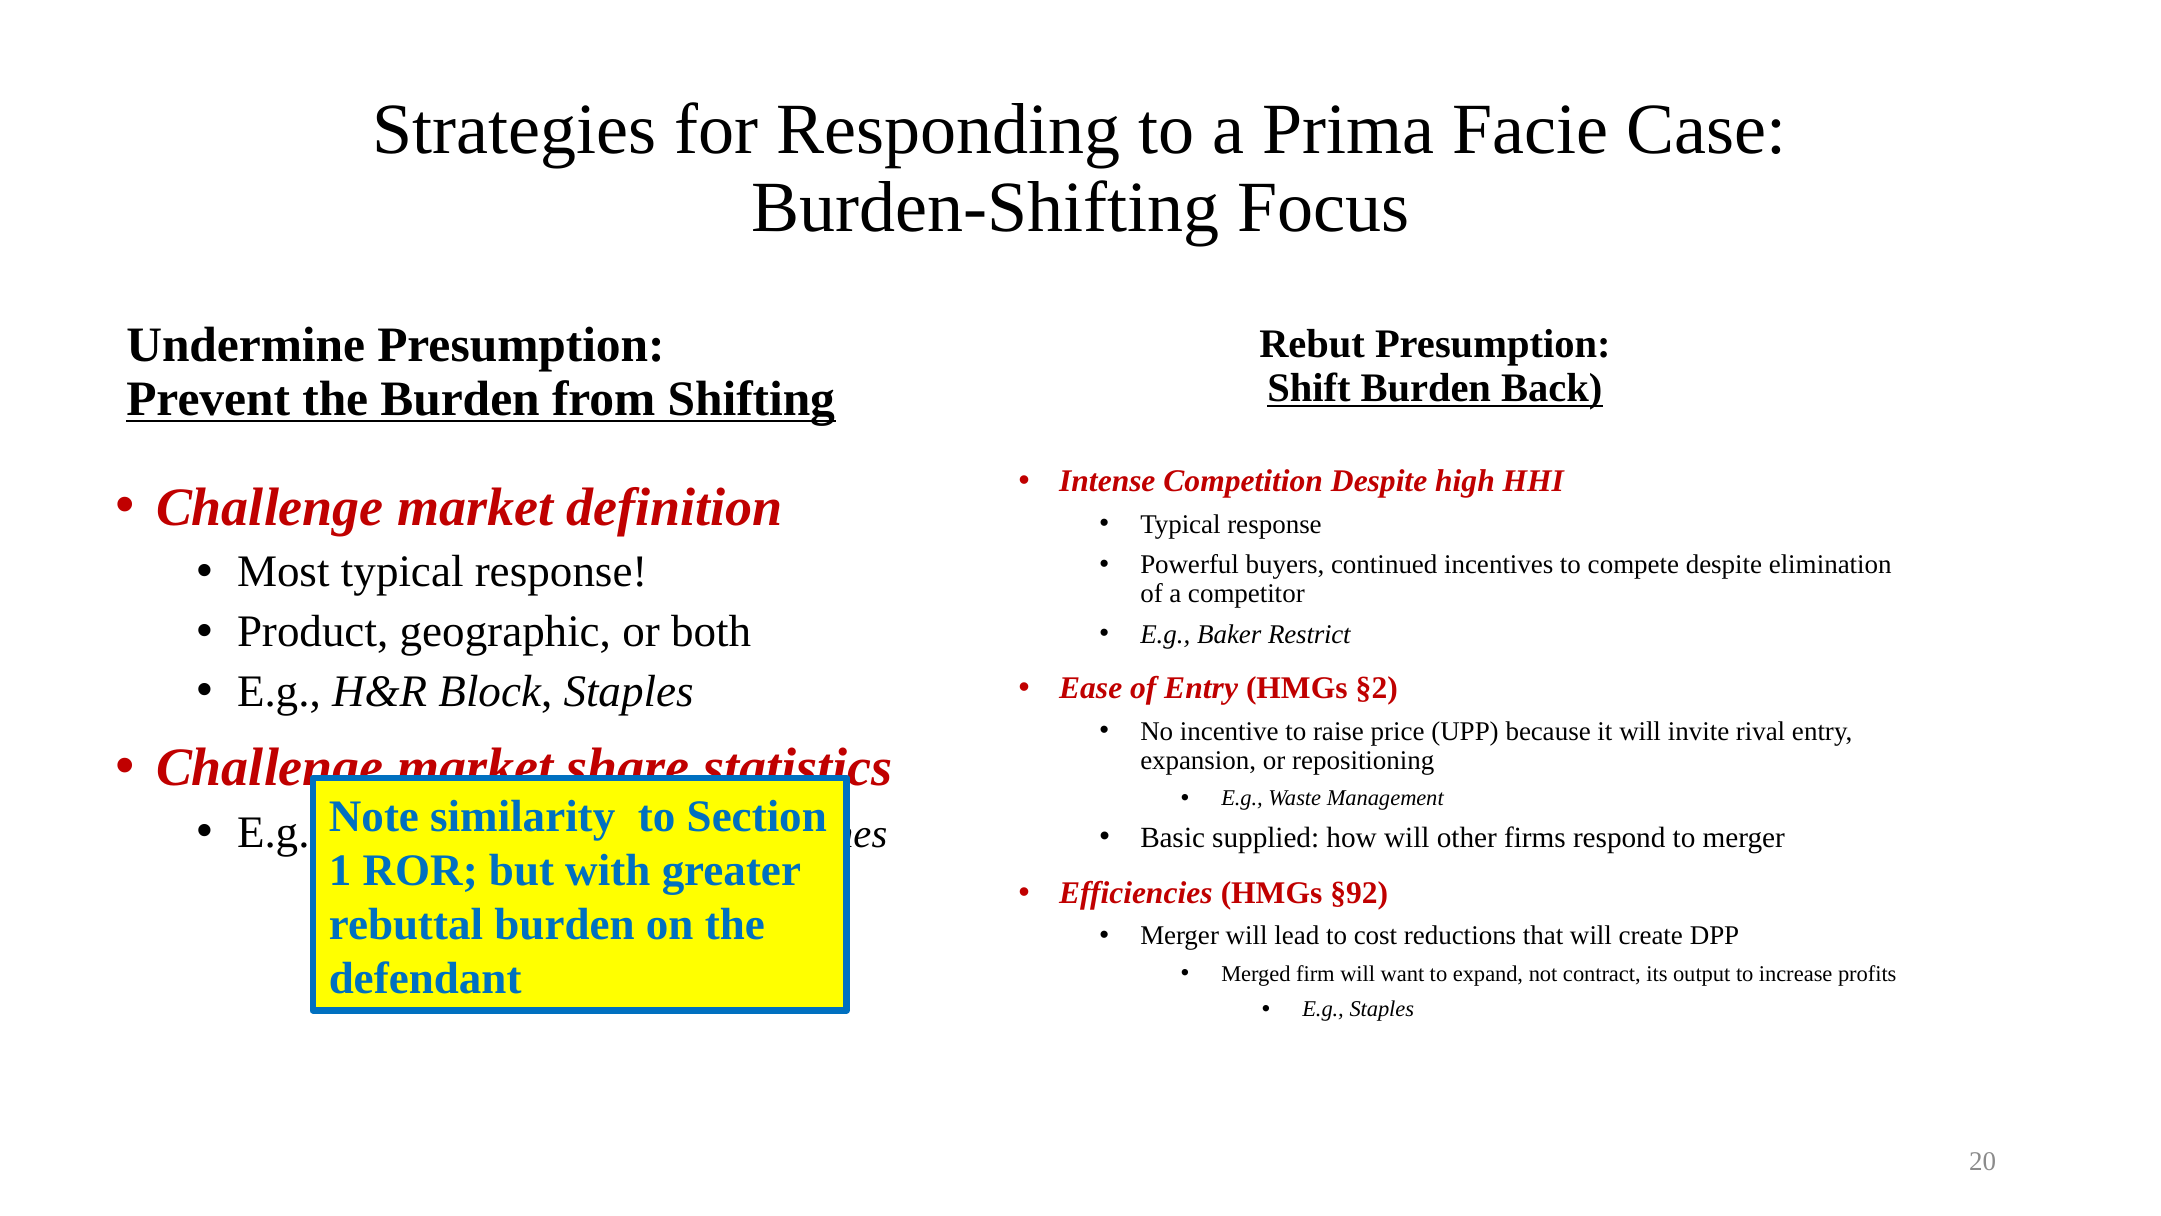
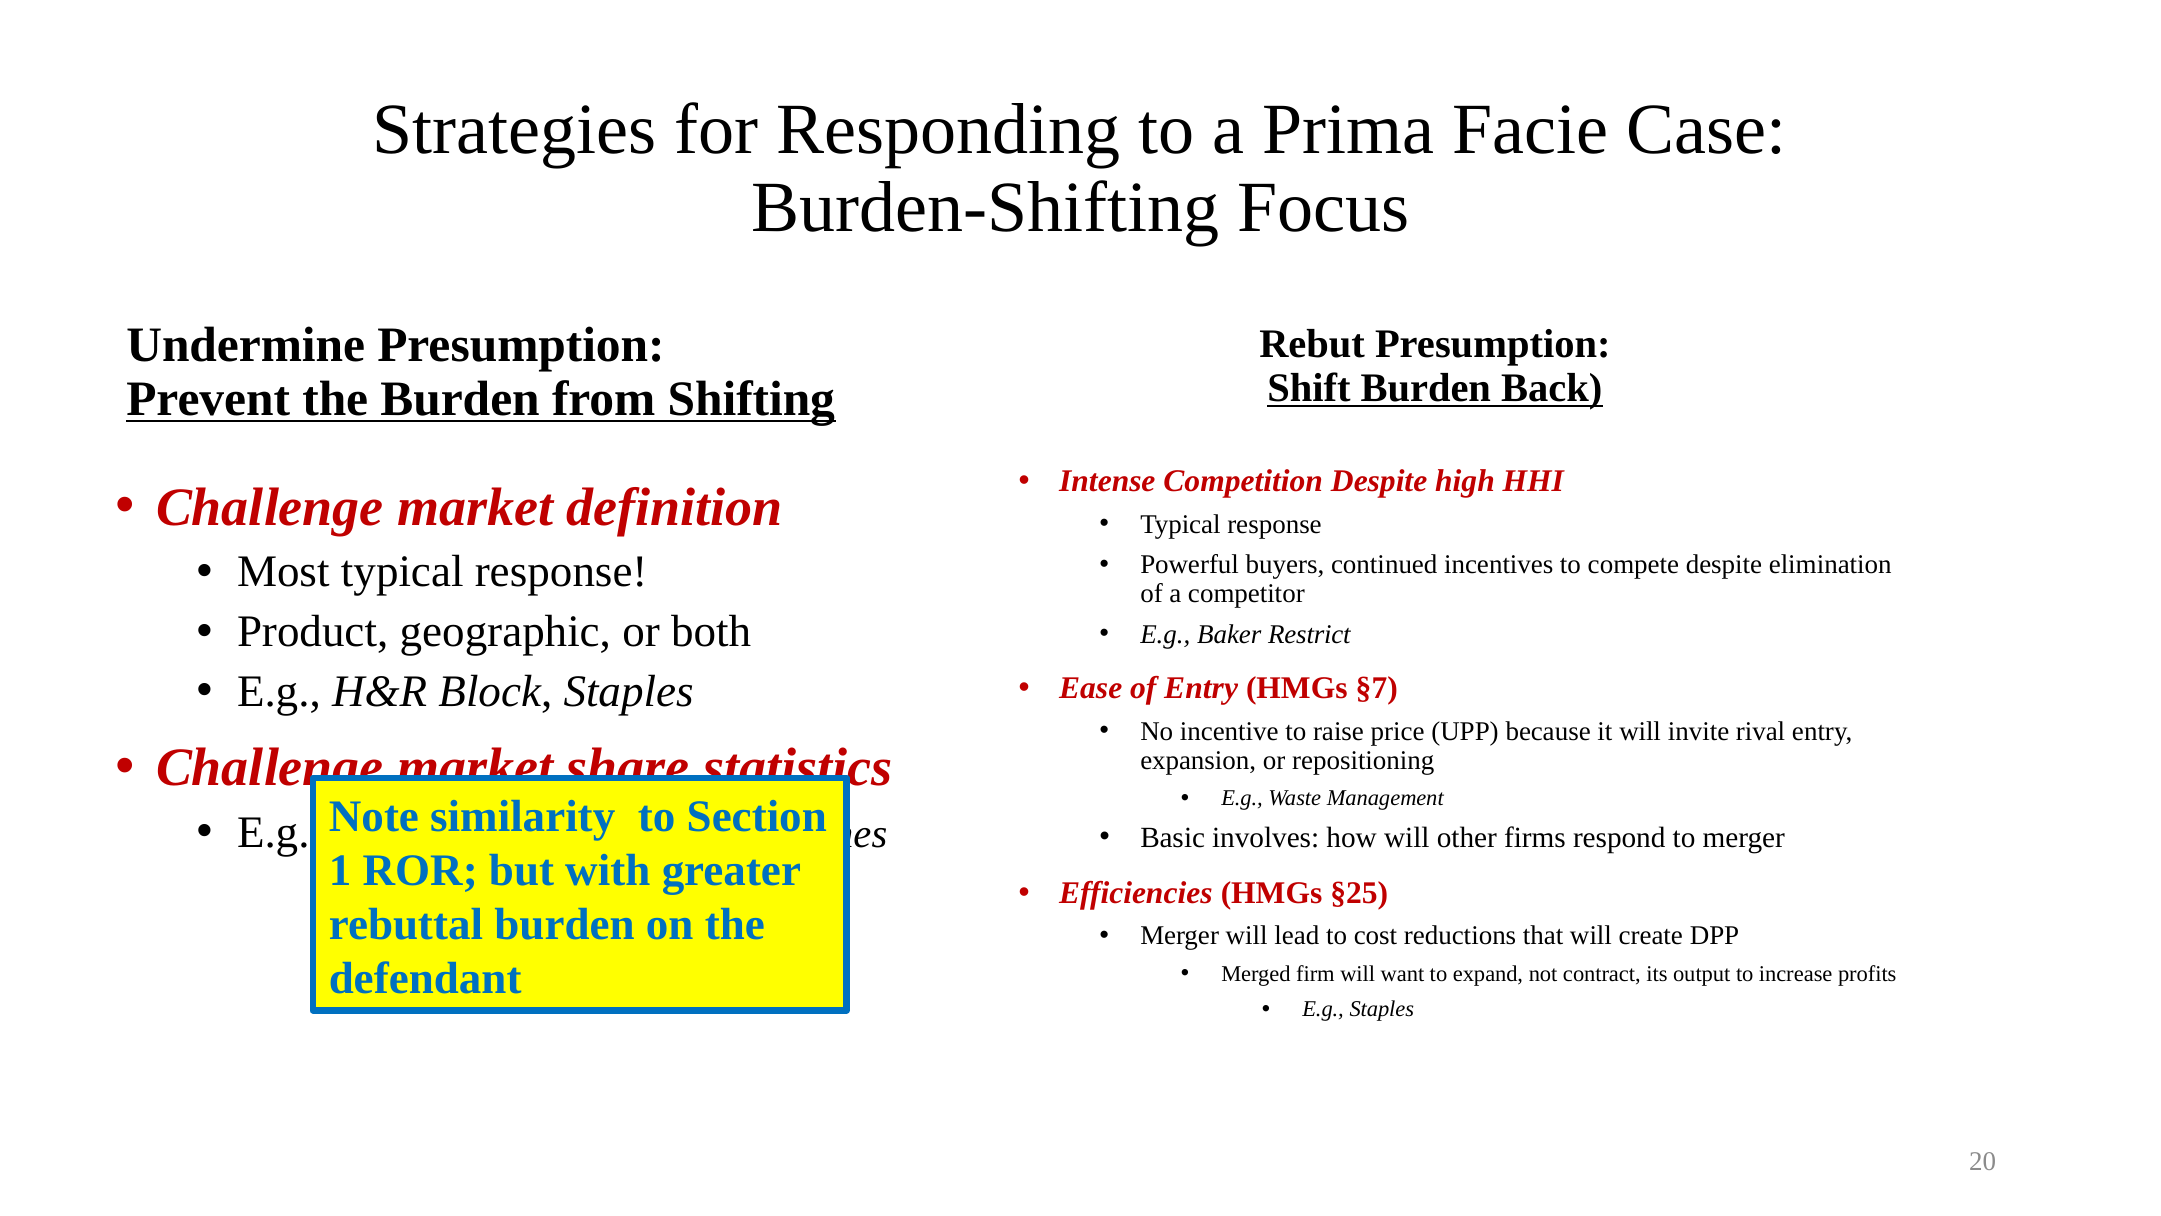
§2: §2 -> §7 (1377, 688)
supplied: supplied -> involves (1266, 837)
§92: §92 -> §25 (1359, 893)
